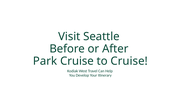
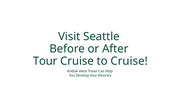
Park: Park -> Tour (45, 61)
